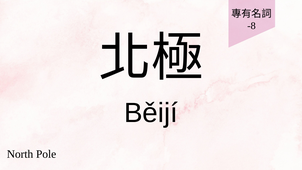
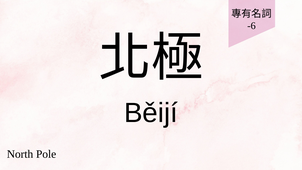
-8: -8 -> -6 (251, 26)
